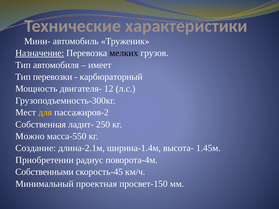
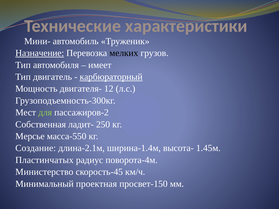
перевозки: перевозки -> двигатель (53, 77)
карбюраторный underline: none -> present (111, 77)
для colour: yellow -> light green (45, 113)
Можно: Можно -> Мерсье (30, 136)
Приобретении: Приобретении -> Пластинчатых (44, 160)
Собственными: Собственными -> Министерство (44, 172)
